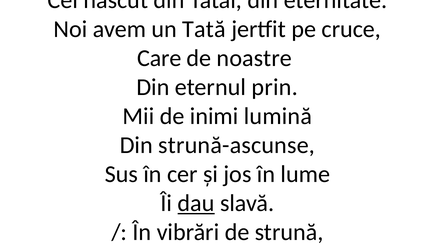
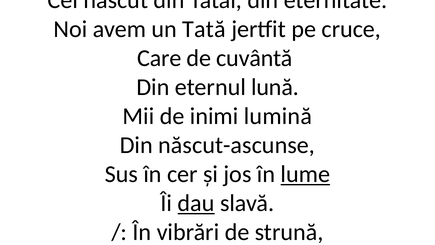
noastre: noastre -> cuvântă (254, 58)
prin: prin -> lună (275, 87)
strună-ascunse: strună-ascunse -> născut-ascunse (237, 145)
lume underline: none -> present (305, 174)
